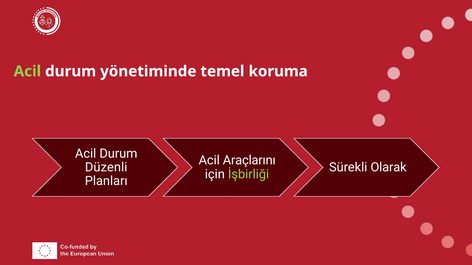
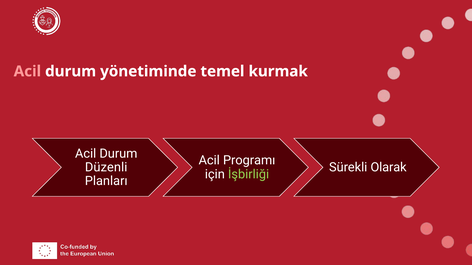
Acil colour: light green -> pink (27, 71)
koruma: koruma -> kurmak (278, 71)
Araçlarını: Araçlarını -> Programı (249, 161)
